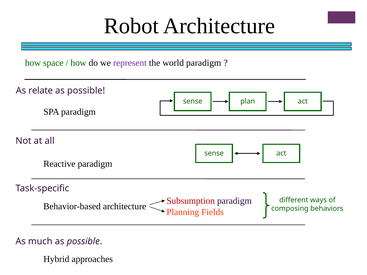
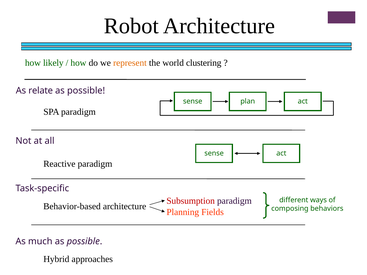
space: space -> likely (53, 63)
represent colour: purple -> orange (130, 63)
world paradigm: paradigm -> clustering (204, 63)
